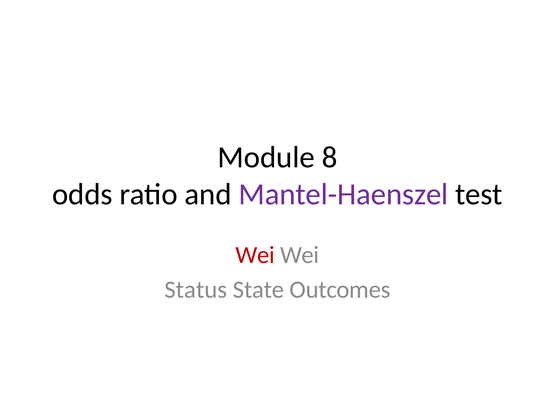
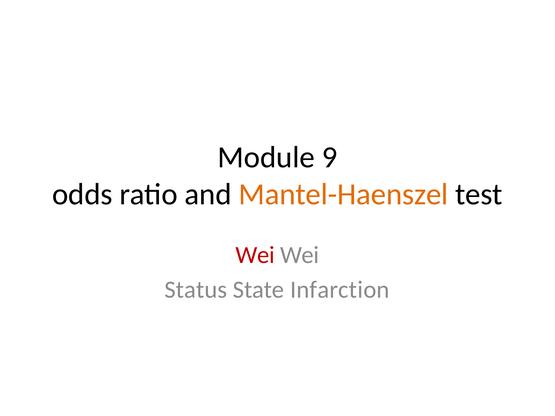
8: 8 -> 9 (330, 158)
Mantel-Haenszel colour: purple -> orange (343, 195)
Outcomes: Outcomes -> Infarction (340, 290)
